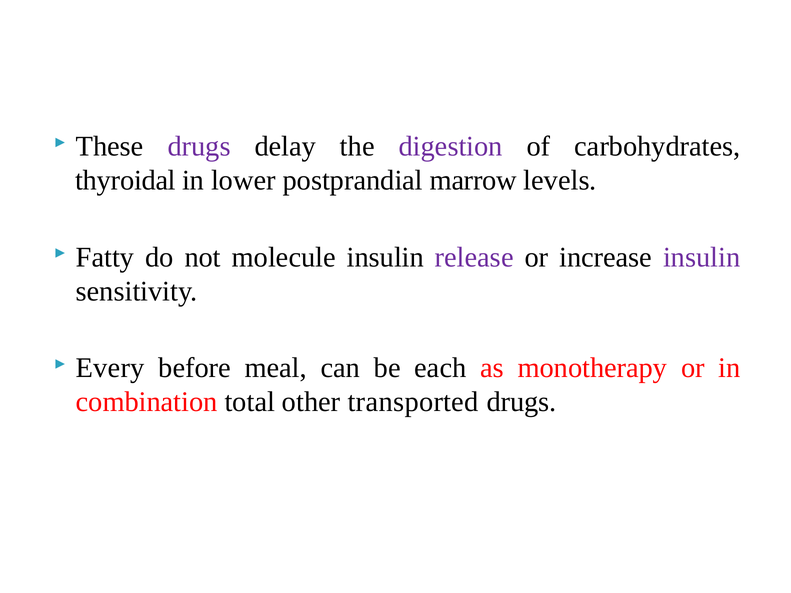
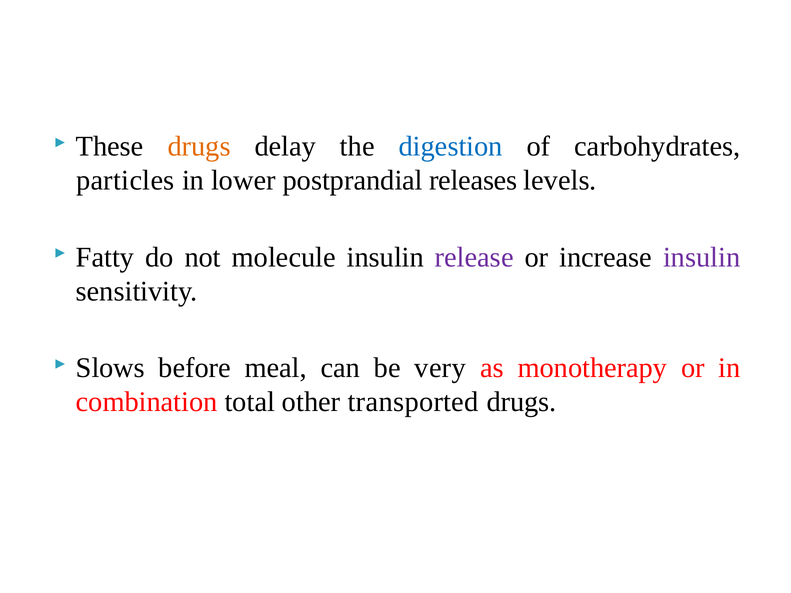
drugs colour: purple -> orange (199, 147)
digestion colour: purple -> blue (451, 147)
thyroidal: thyroidal -> particles (125, 181)
marrow: marrow -> releases (473, 181)
Every: Every -> Slows (110, 368)
each: each -> very (440, 368)
